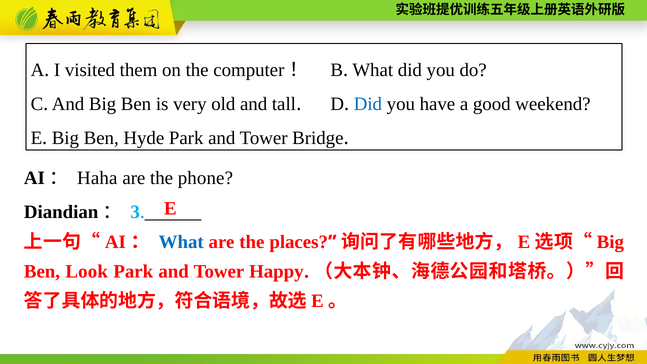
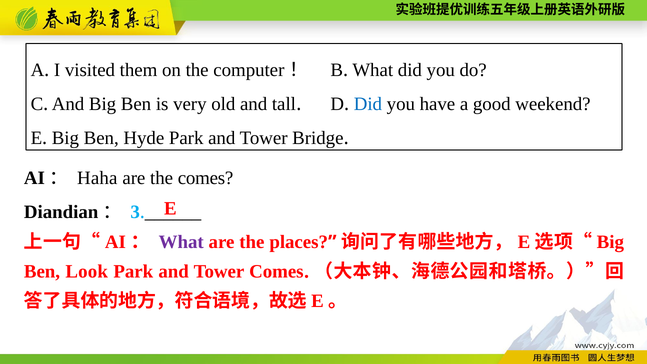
the phone: phone -> comes (206, 178)
What colour: blue -> purple (181, 242)
Tower Happy: Happy -> Comes (276, 272)
